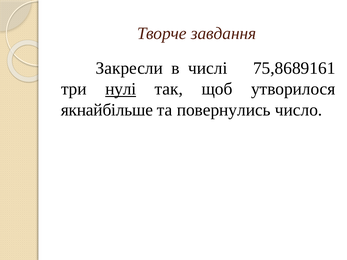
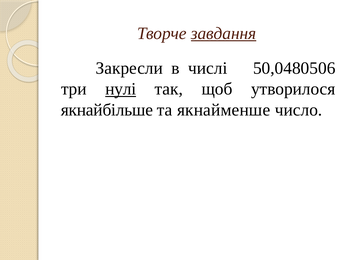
завдання underline: none -> present (224, 33)
75,8689161: 75,8689161 -> 50,0480506 (294, 68)
повернулись: повернулись -> якнайменше (224, 110)
